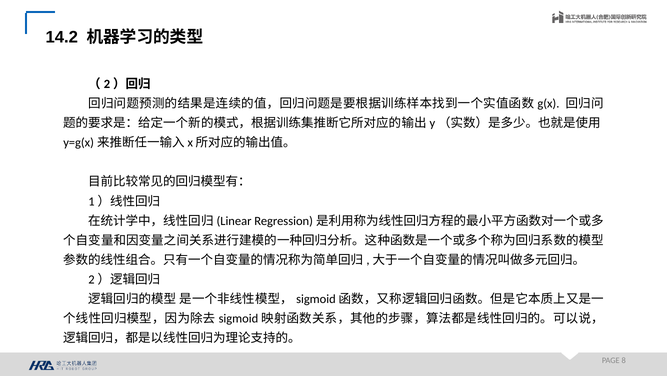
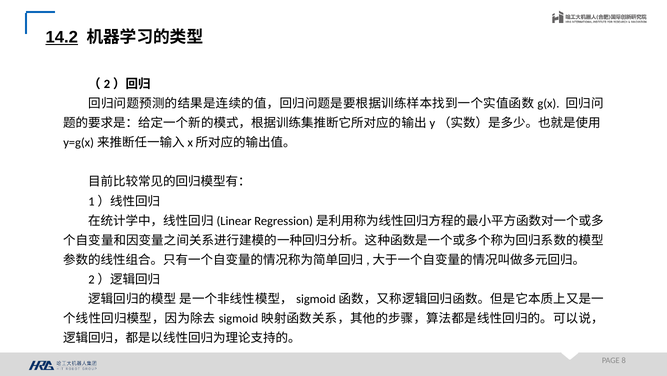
14.2 underline: none -> present (62, 37)
